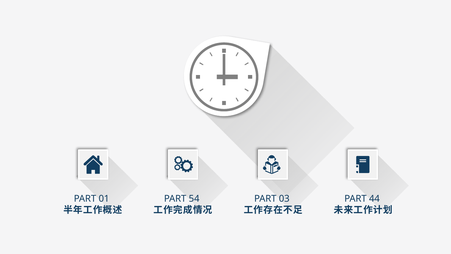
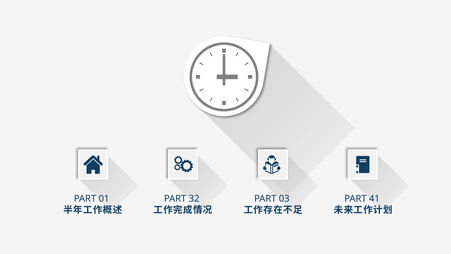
54: 54 -> 32 (194, 199)
44: 44 -> 41 (374, 199)
